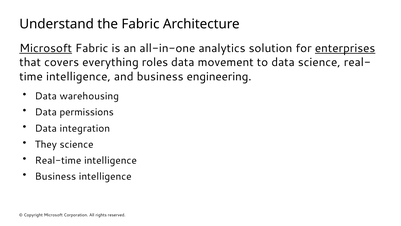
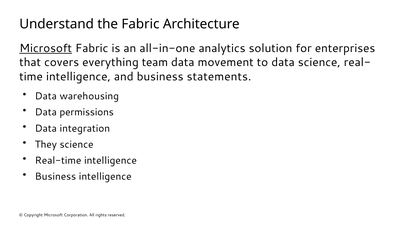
enterprises underline: present -> none (345, 48)
roles: roles -> team (155, 62)
engineering: engineering -> statements (219, 76)
